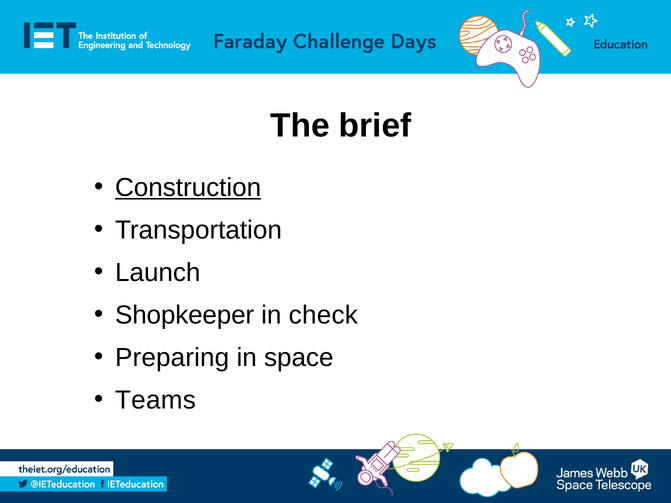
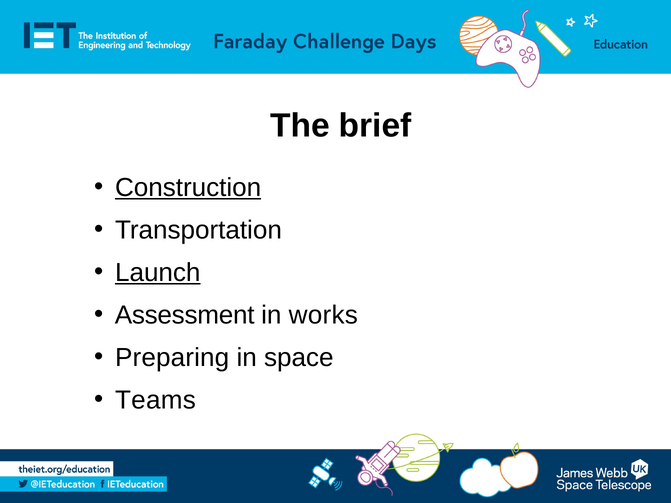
Launch underline: none -> present (158, 273)
Shopkeeper: Shopkeeper -> Assessment (185, 315)
check: check -> works (323, 315)
